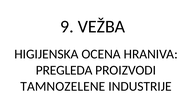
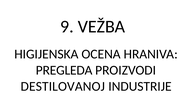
TAMNOZELENE: TAMNOZELENE -> DESTILOVANOJ (63, 86)
